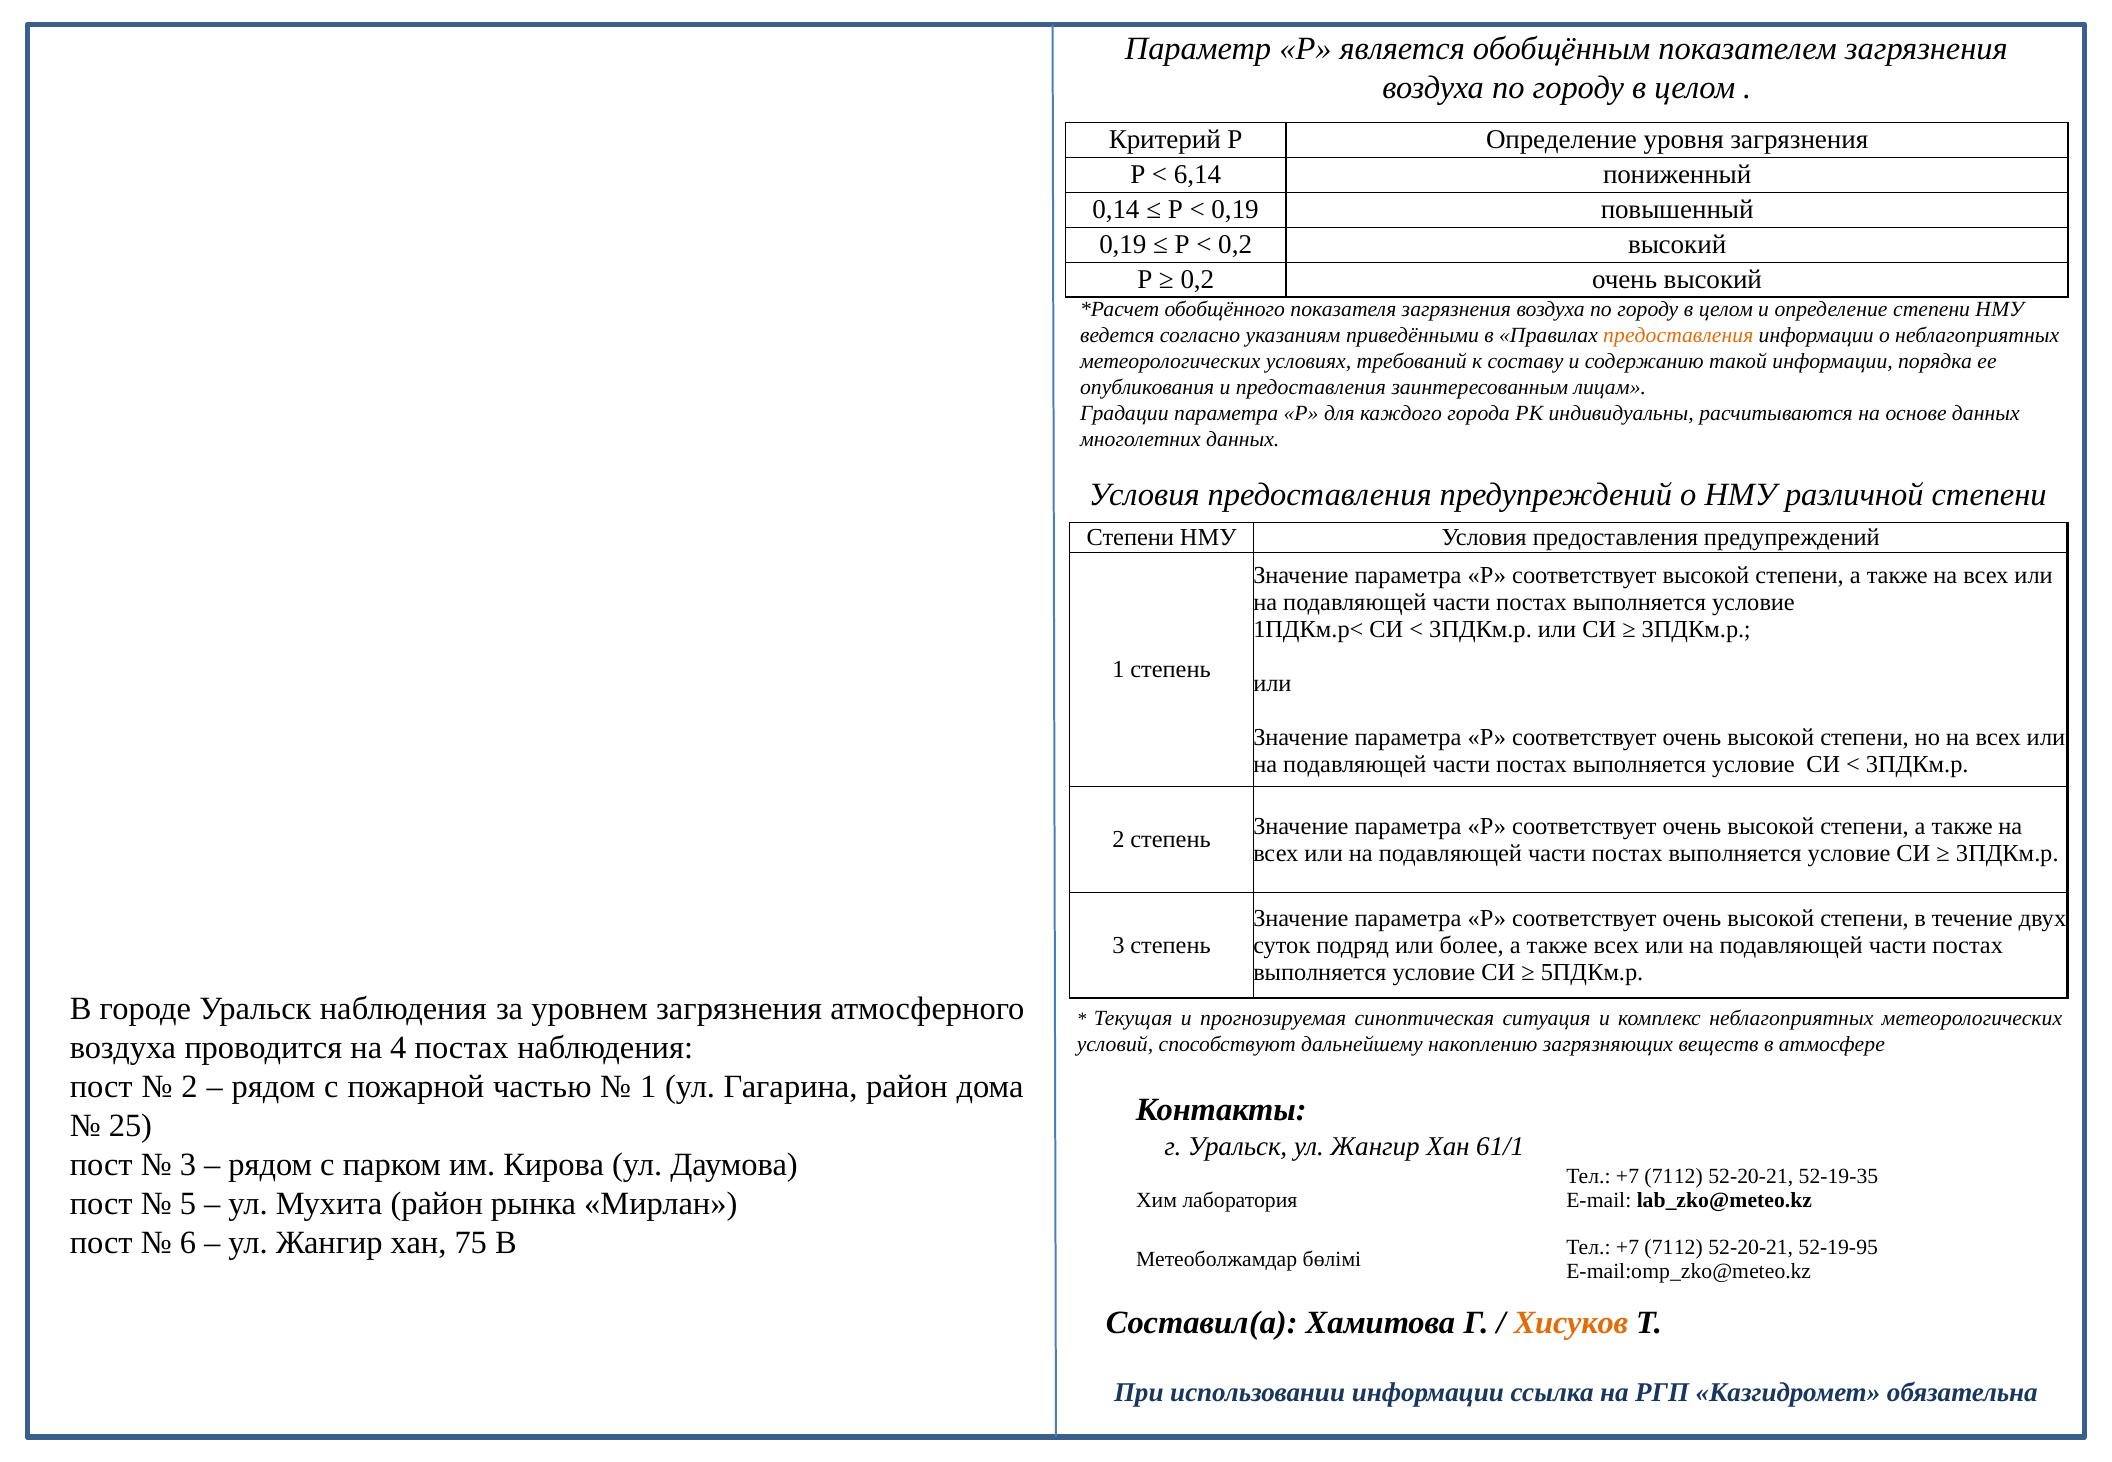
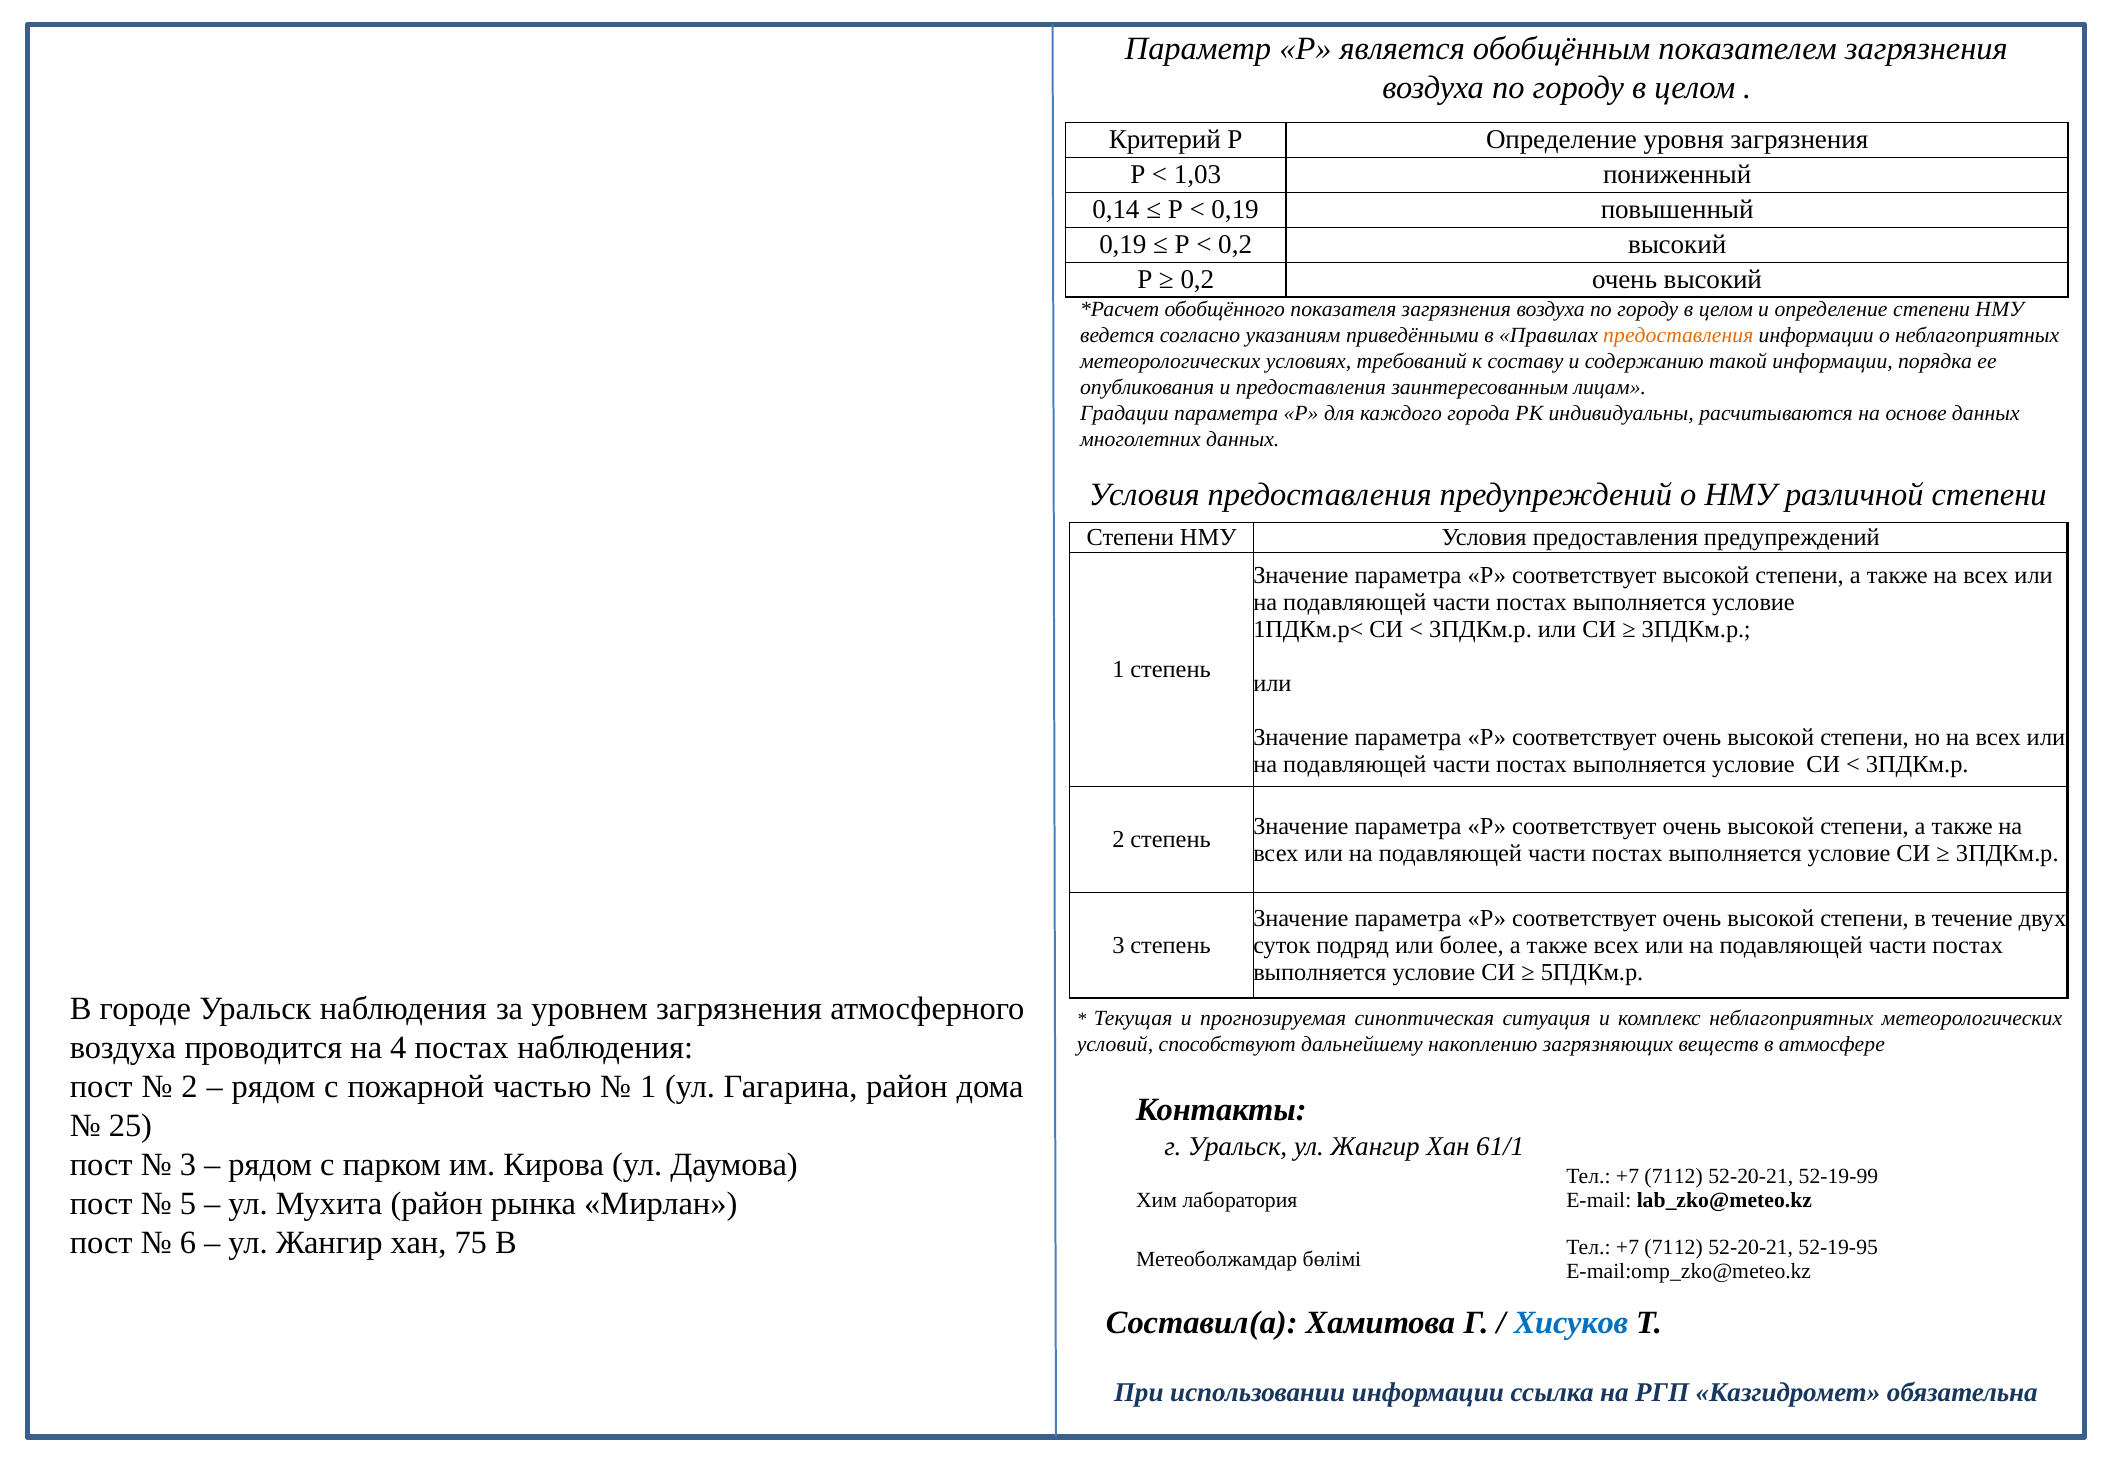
6,14: 6,14 -> 1,03 (1198, 175)
52-19-35: 52-19-35 -> 52-19-99 (1838, 1176)
Хисуков colour: orange -> blue (1571, 1323)
